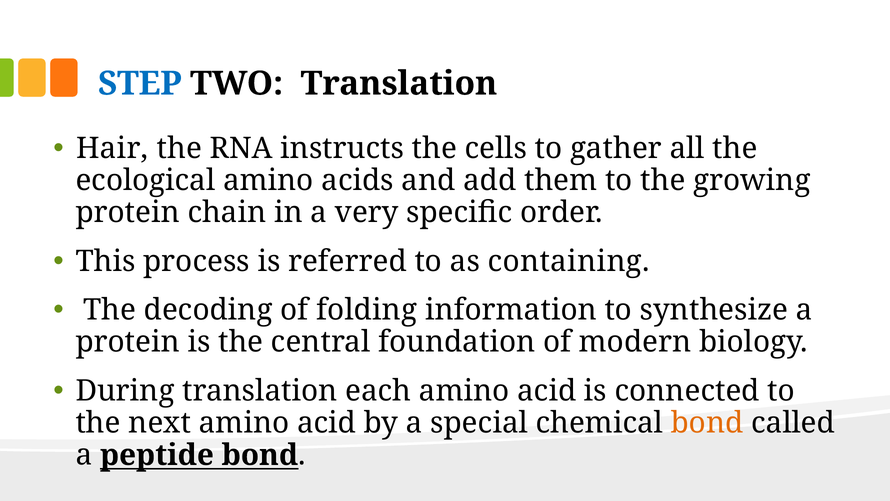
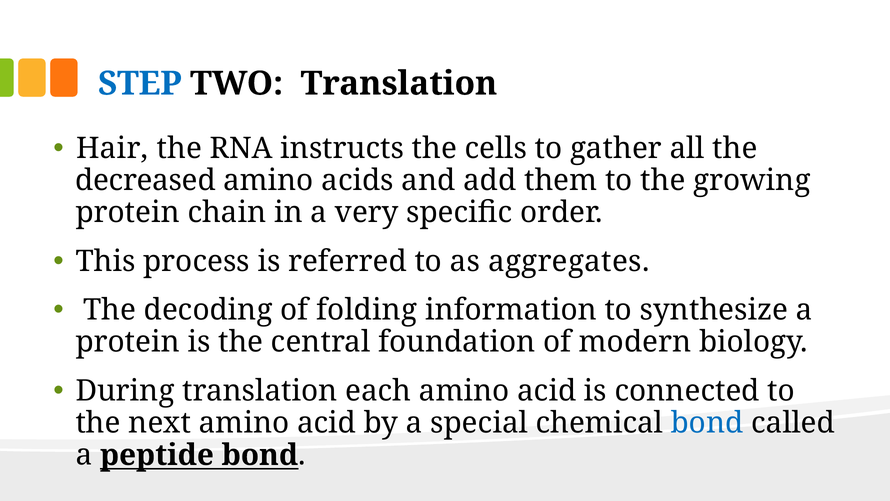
ecological: ecological -> decreased (146, 180)
containing: containing -> aggregates (569, 261)
bond colour: orange -> blue (707, 423)
